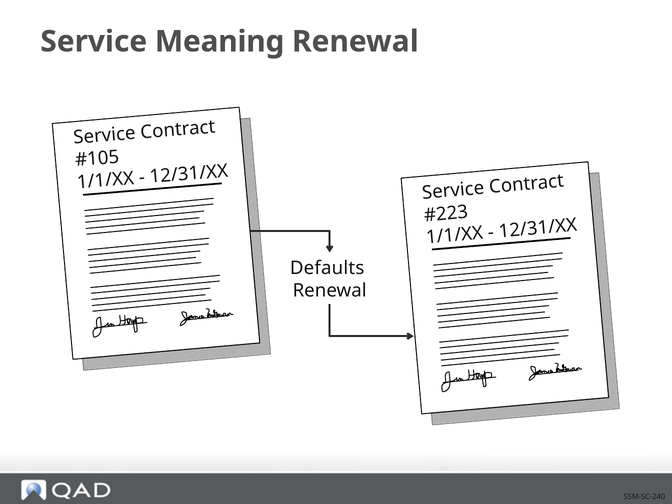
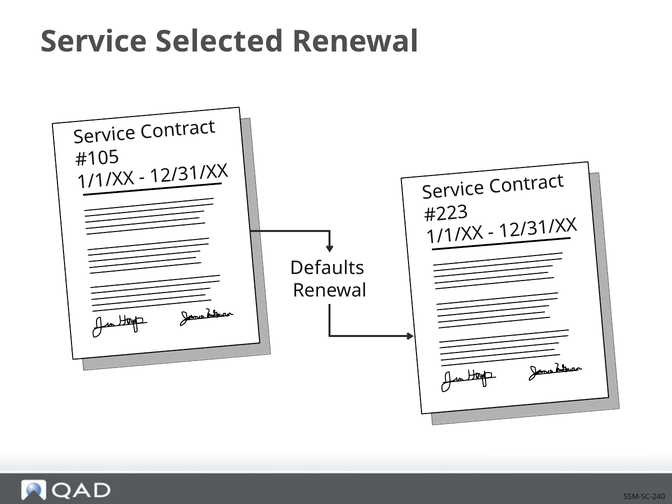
Meaning: Meaning -> Selected (219, 42)
